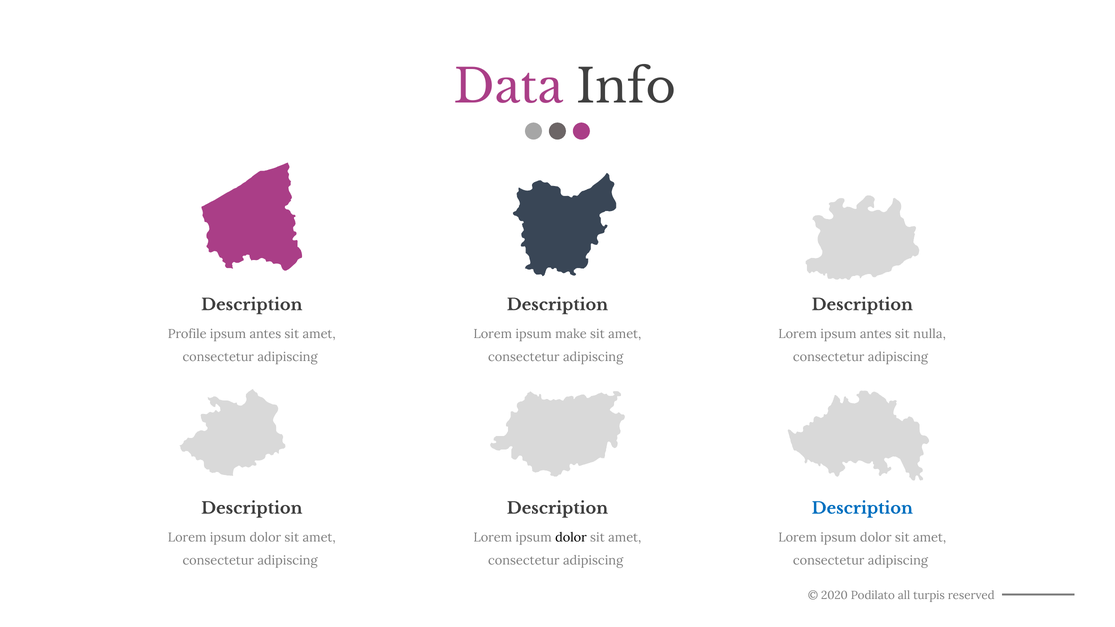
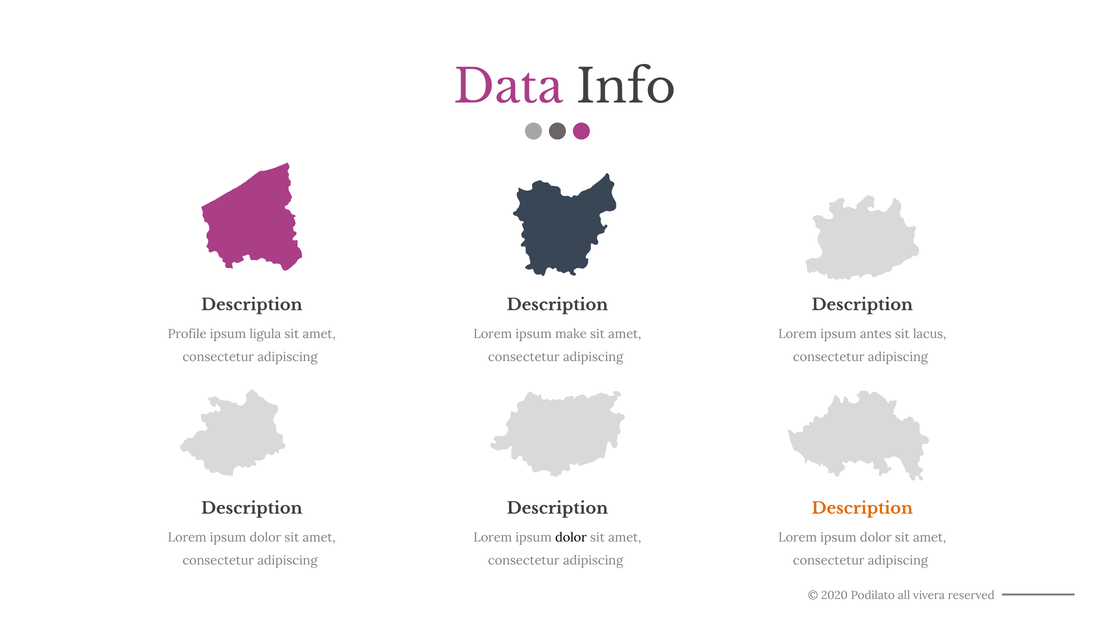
antes: antes -> ligula (265, 334)
nulla: nulla -> lacus (930, 334)
Description colour: blue -> orange (862, 508)
turpis: turpis -> vivera (929, 595)
